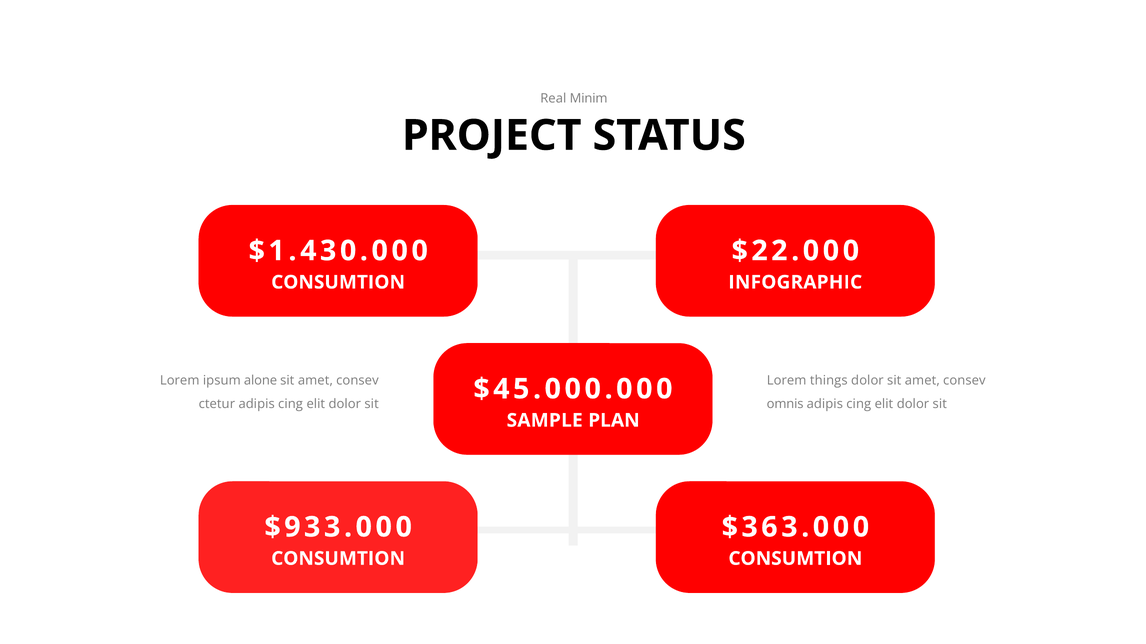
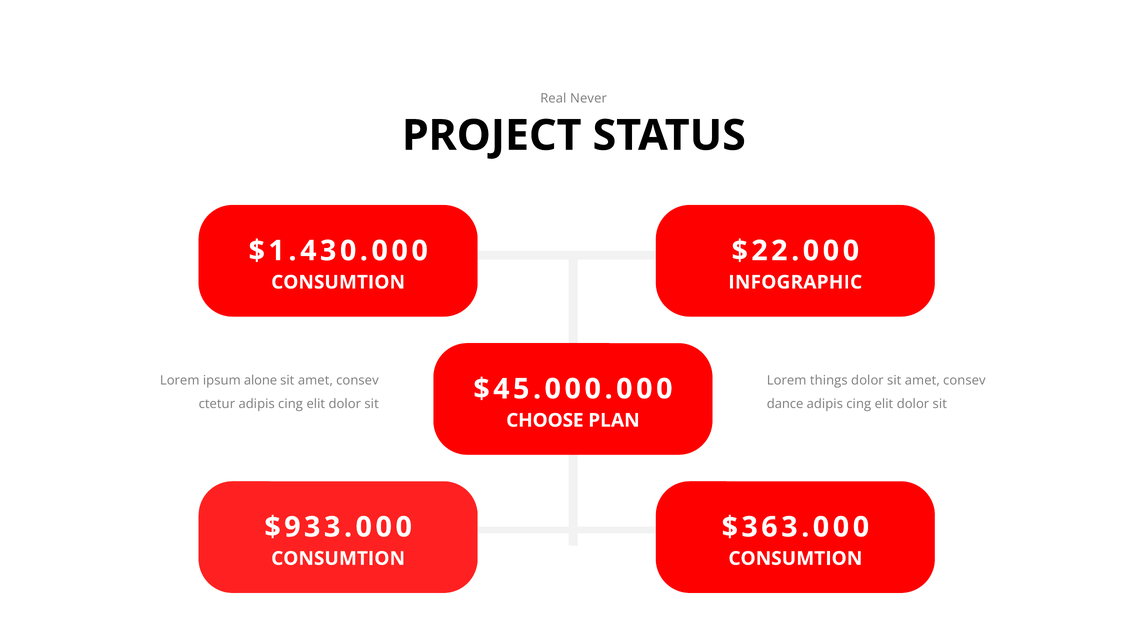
Minim: Minim -> Never (589, 99)
omnis: omnis -> dance (785, 405)
SAMPLE: SAMPLE -> CHOOSE (545, 421)
